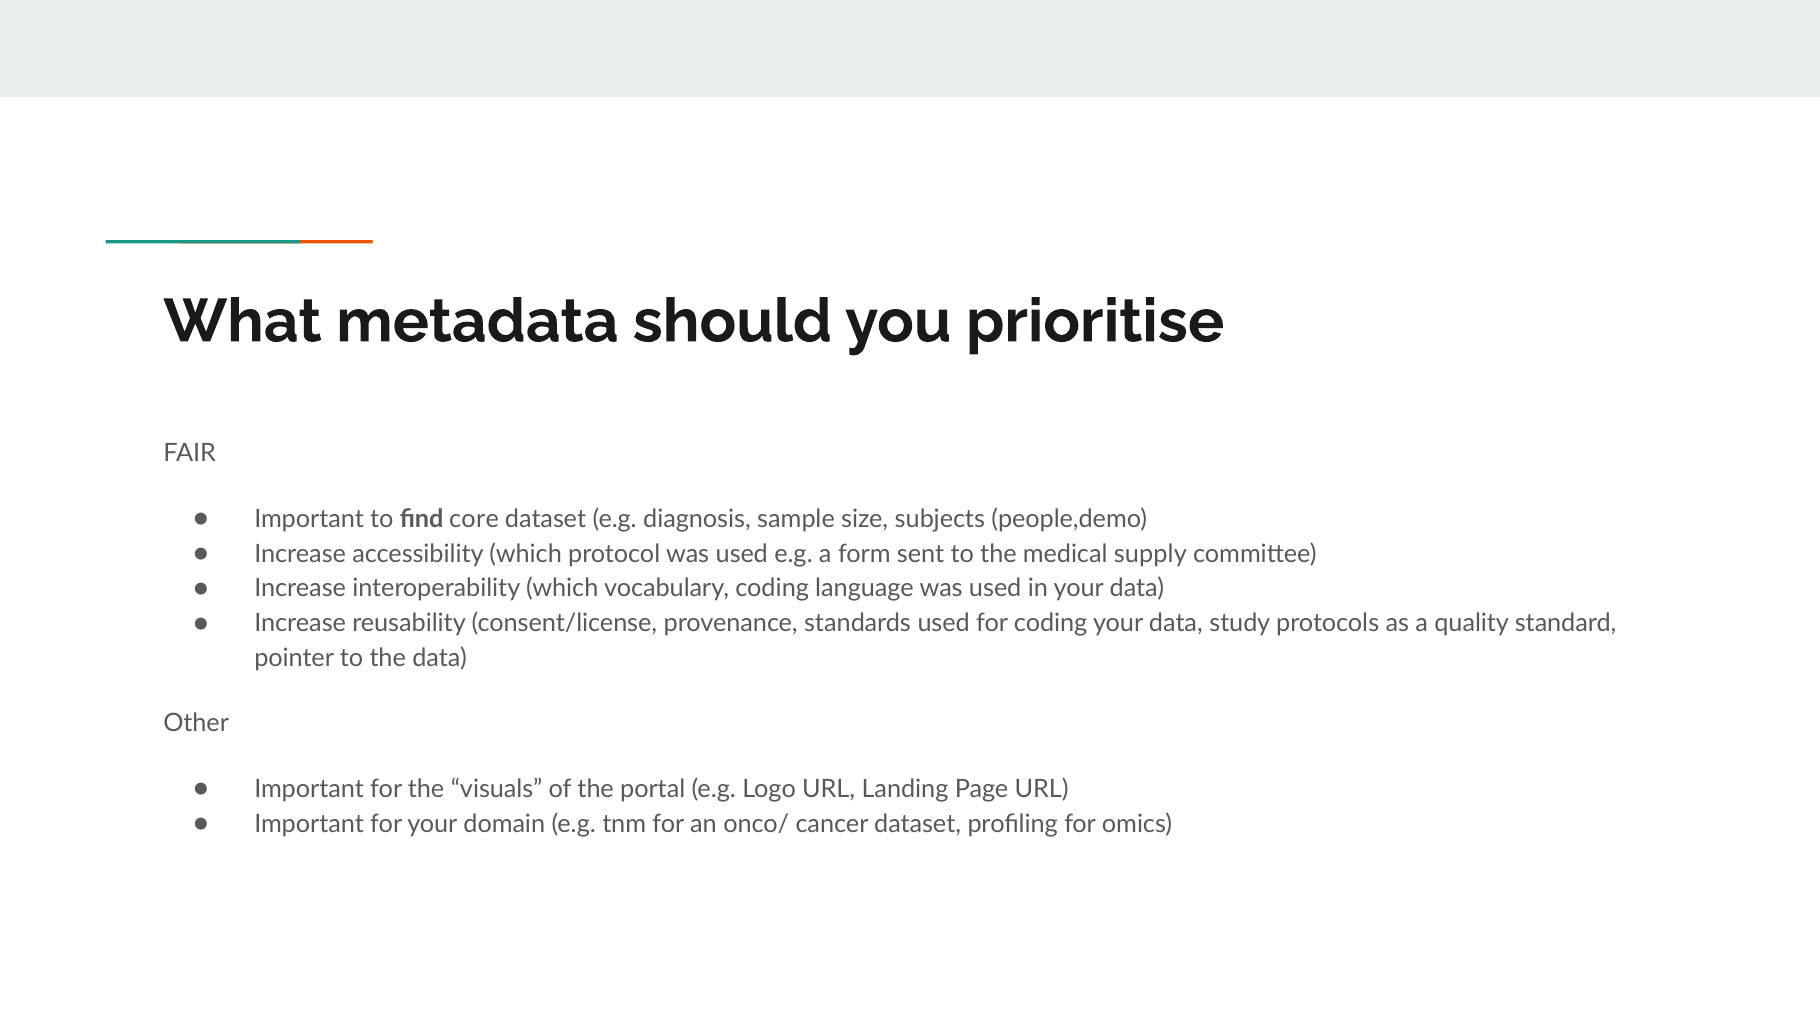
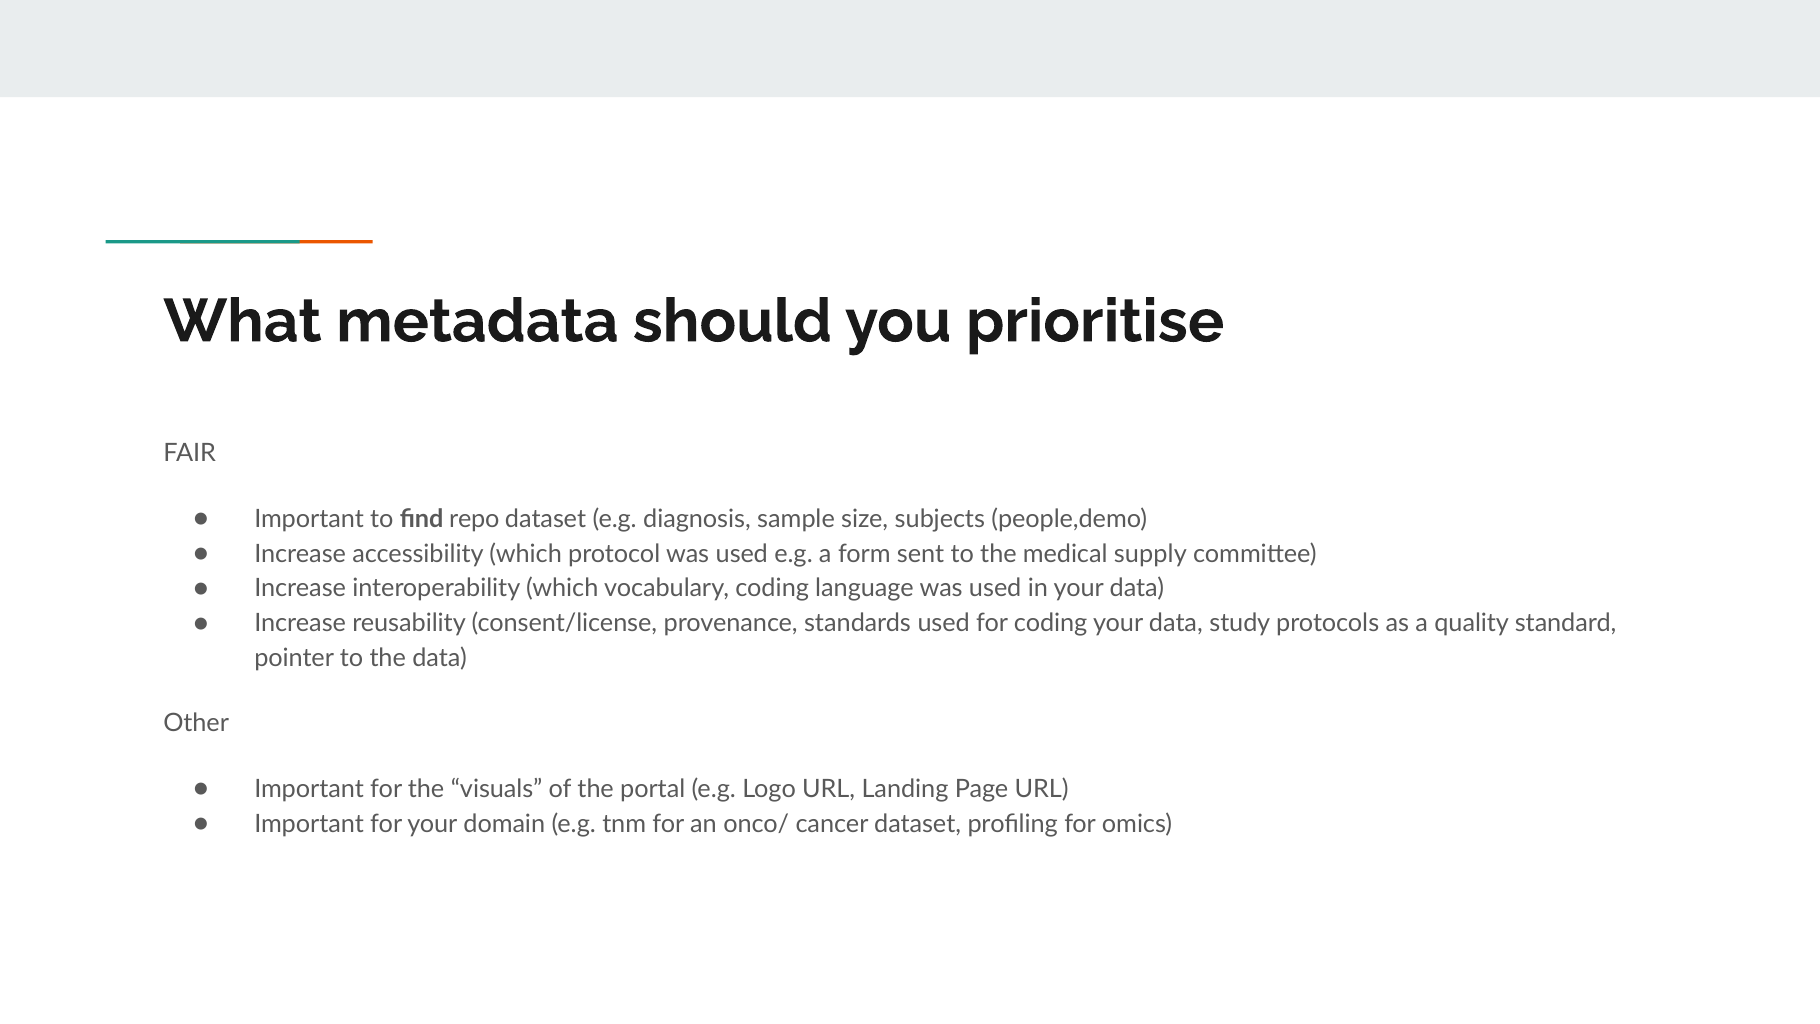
core: core -> repo (474, 519)
